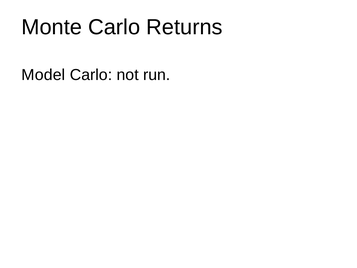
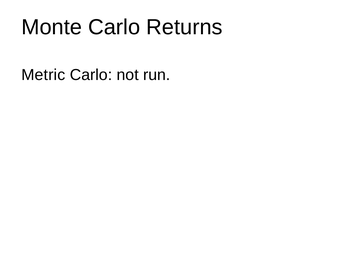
Model: Model -> Metric (43, 75)
